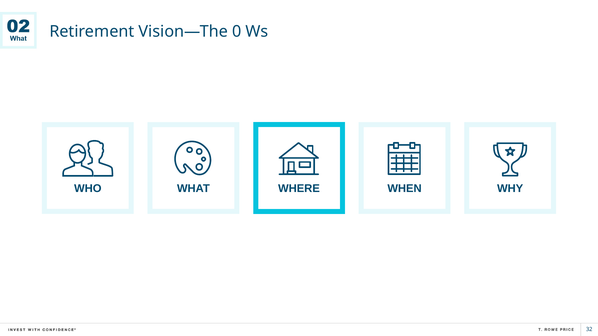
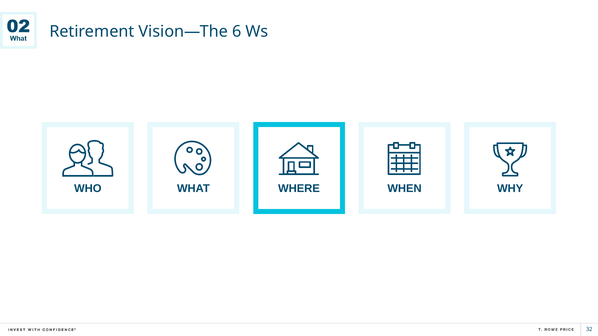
0: 0 -> 6 (237, 32)
